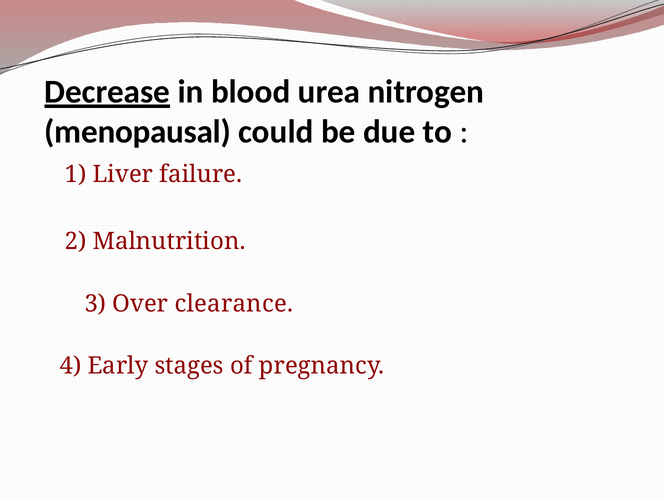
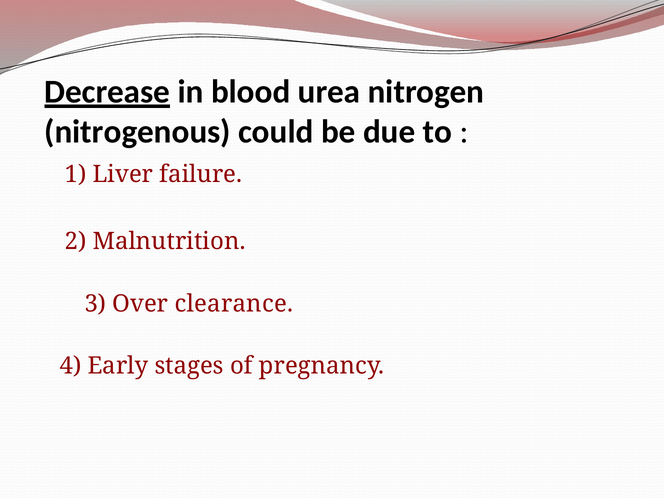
menopausal: menopausal -> nitrogenous (138, 132)
